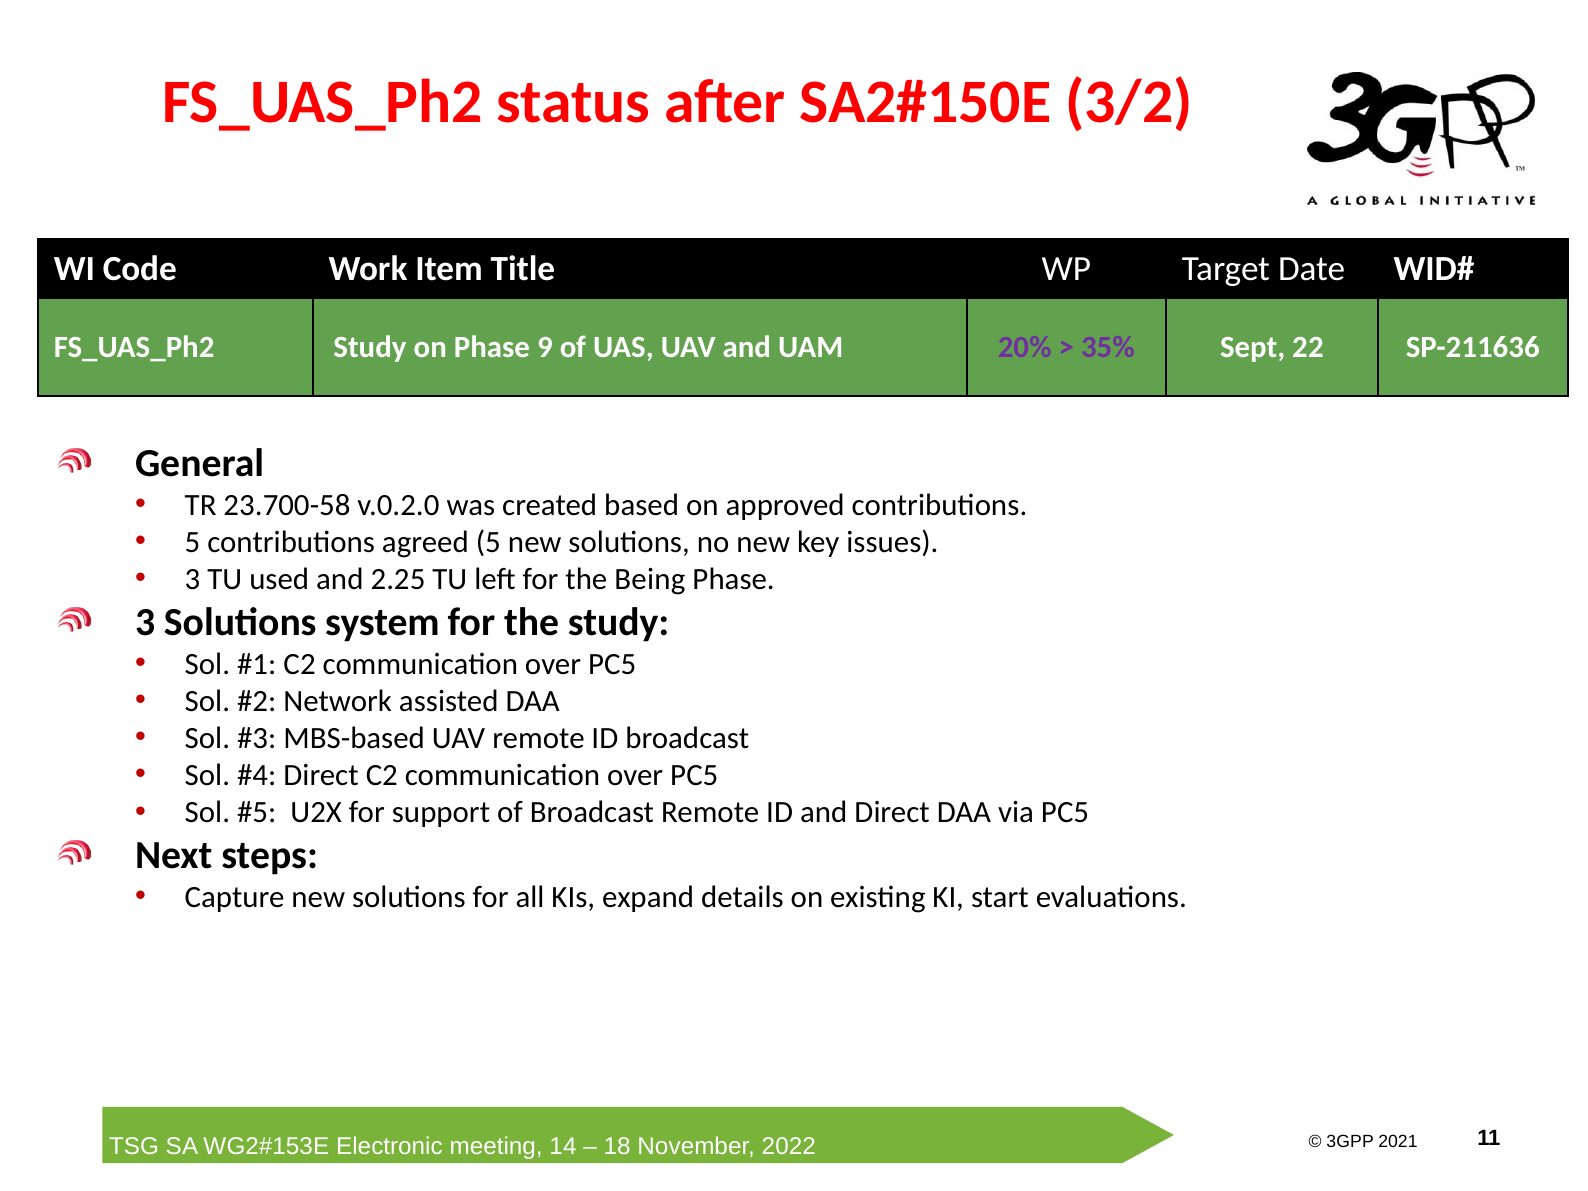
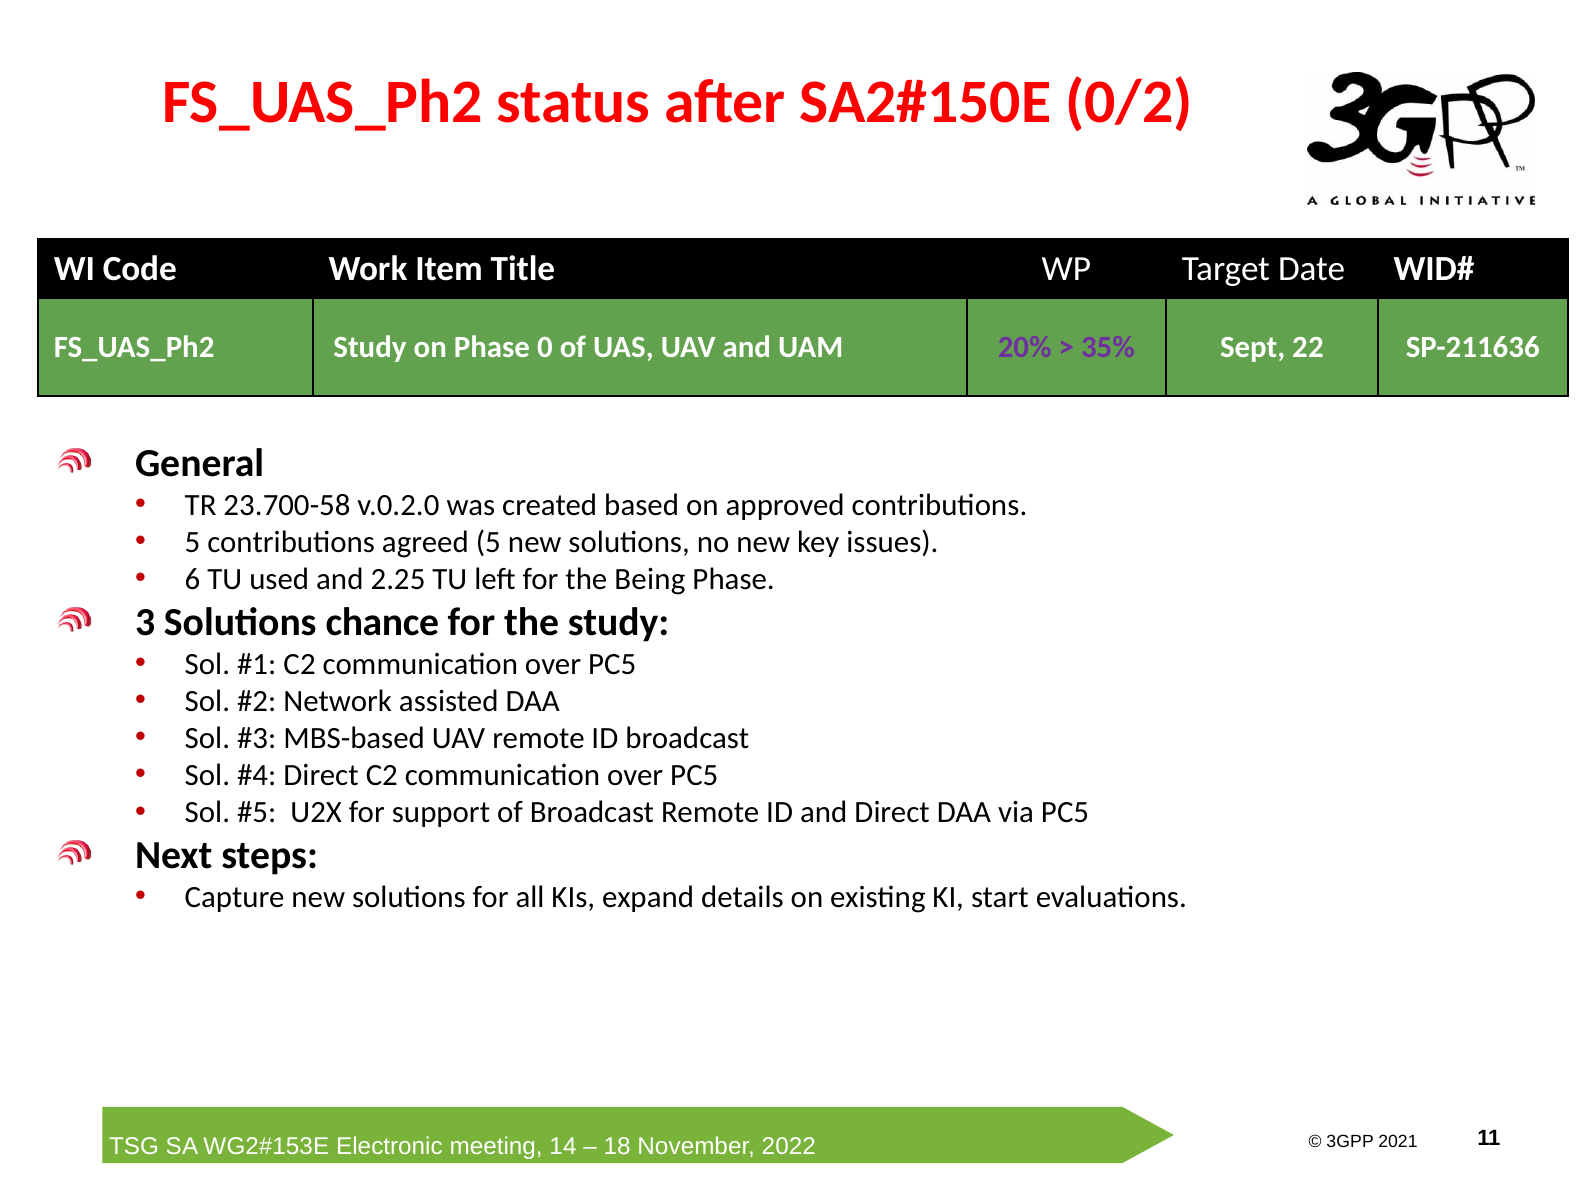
3/2: 3/2 -> 0/2 (1129, 103)
9: 9 -> 0 (545, 348)
3: 3 -> 6 (193, 579)
system: system -> chance (382, 622)
